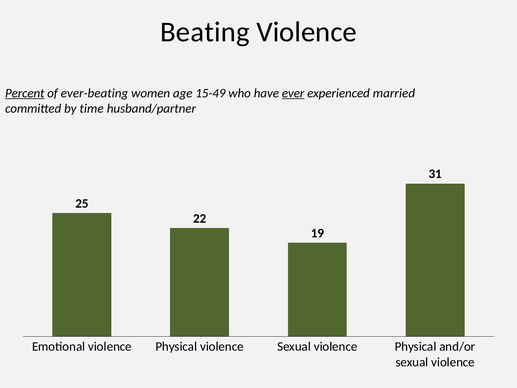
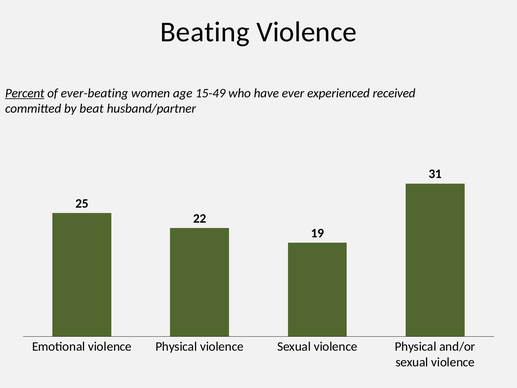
ever underline: present -> none (293, 93)
married: married -> received (394, 93)
time: time -> beat (92, 109)
